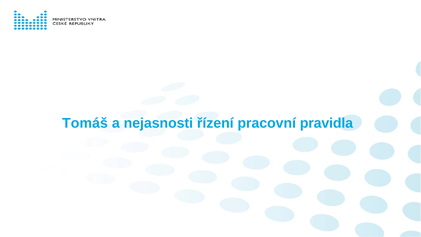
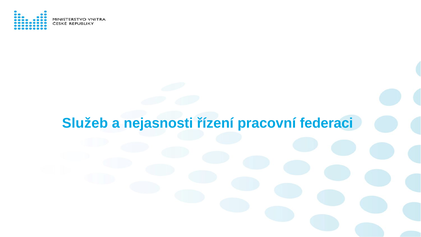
Tomáš: Tomáš -> Služeb (85, 123)
pravidla: pravidla -> federaci (326, 123)
